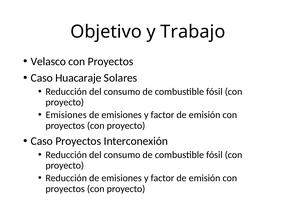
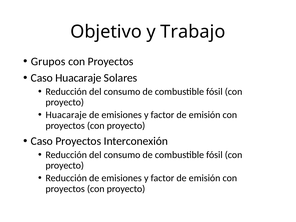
Velasco: Velasco -> Grupos (48, 61)
Emisiones: Emisiones -> Huacaraje (66, 115)
